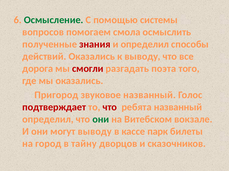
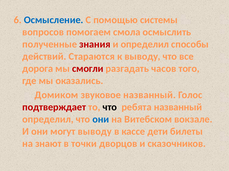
Осмысление colour: green -> blue (54, 20)
действий Оказались: Оказались -> Стараются (92, 57)
поэта: поэта -> часов (164, 69)
Пригород: Пригород -> Домиком (56, 95)
что colour: red -> black (110, 108)
они colour: green -> blue (101, 120)
парк: парк -> дети (158, 132)
город: город -> знают (48, 144)
тайну: тайну -> точки (84, 144)
